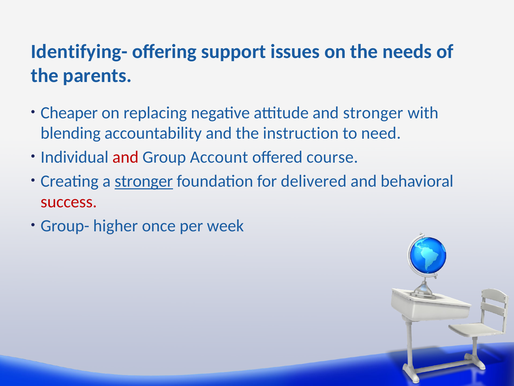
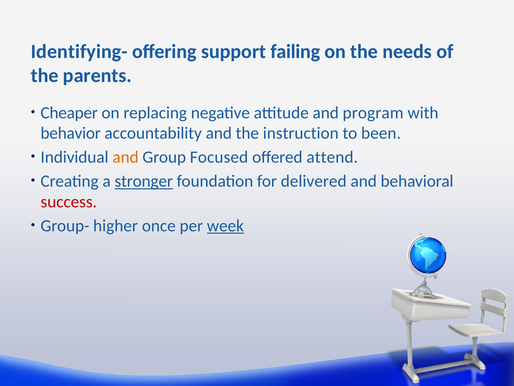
issues: issues -> failing (295, 52)
and stronger: stronger -> program (373, 113)
blending: blending -> behavior (71, 133)
need: need -> been (381, 133)
and colour: red -> orange (126, 157)
Account: Account -> Focused (219, 157)
course: course -> attend (332, 157)
week underline: none -> present (225, 226)
